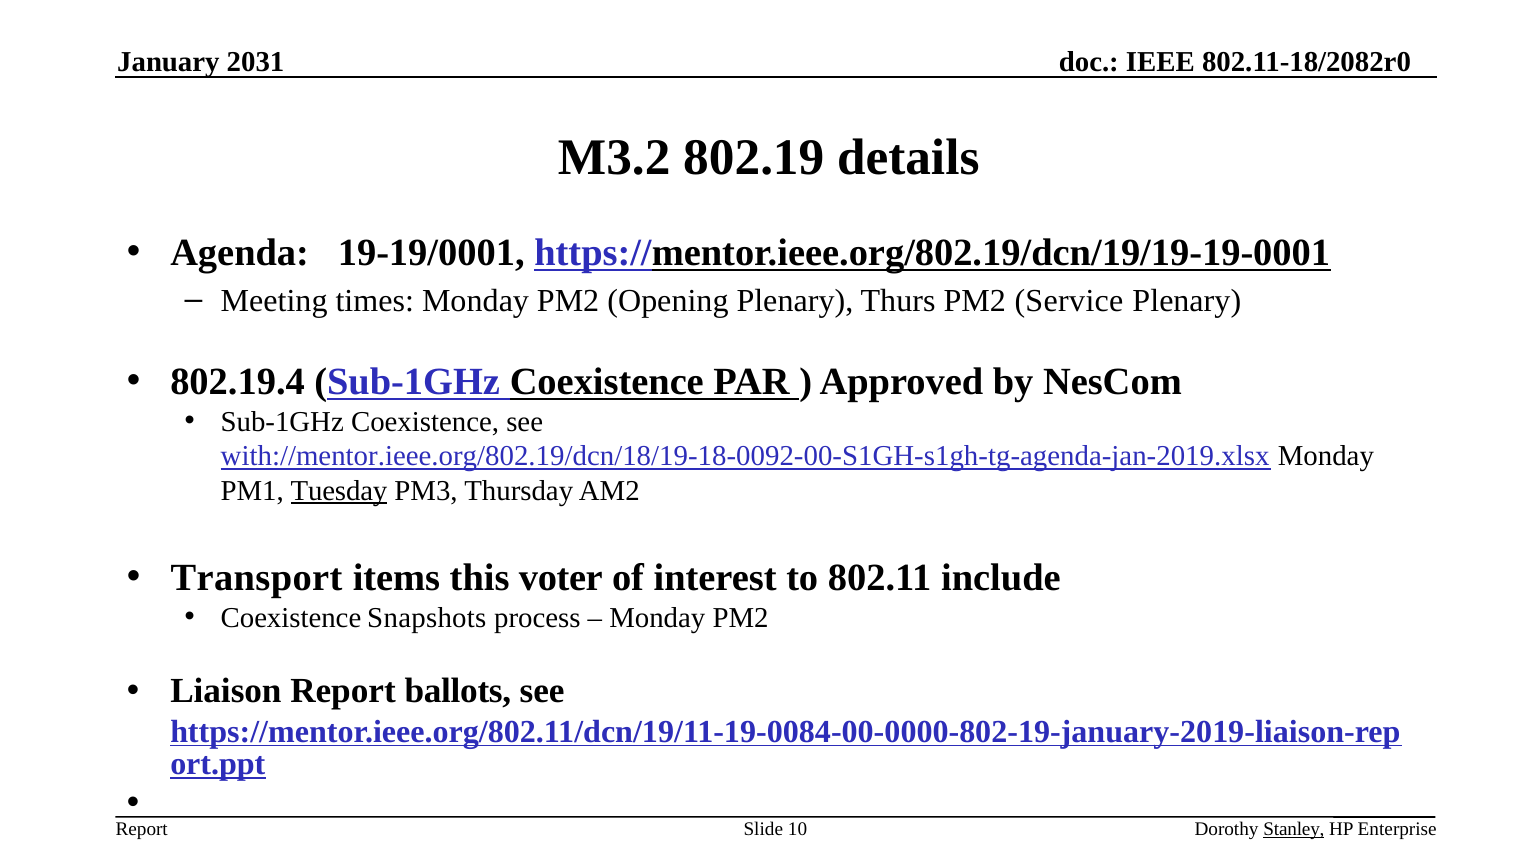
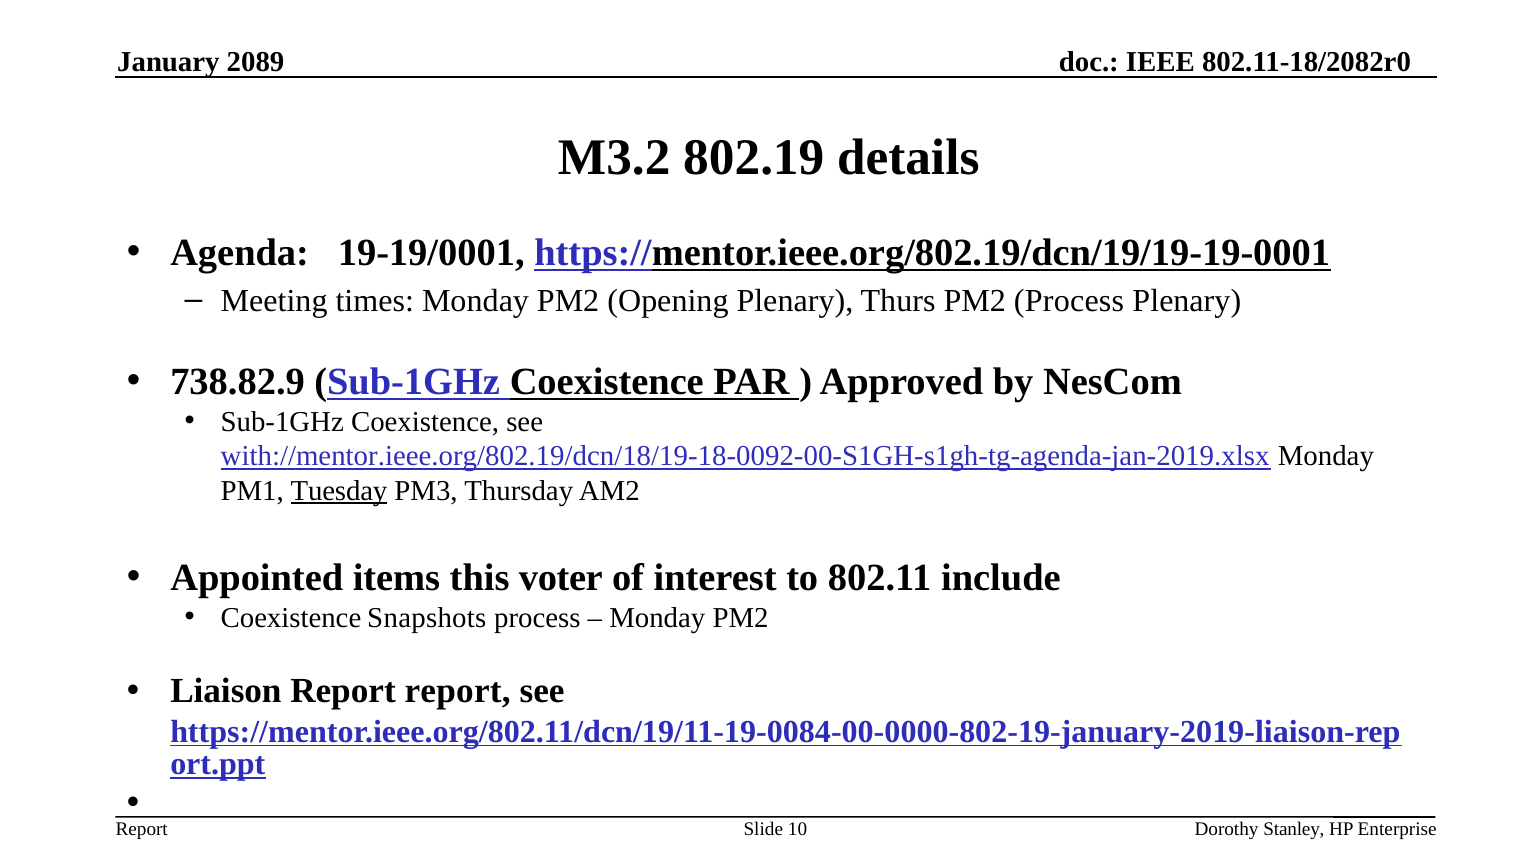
2031: 2031 -> 2089 (256, 62)
PM2 Service: Service -> Process (1069, 301)
802.19.4: 802.19.4 -> 738.82.9 (238, 382)
Transport: Transport -> Appointed (257, 578)
Report ballots: ballots -> report (458, 691)
Stanley underline: present -> none (1294, 830)
